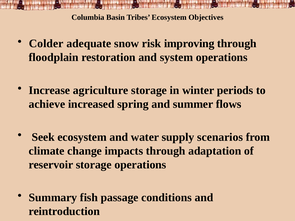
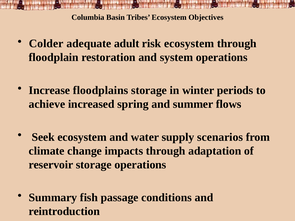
snow: snow -> adult (127, 44)
risk improving: improving -> ecosystem (189, 44)
agriculture: agriculture -> floodplains (101, 90)
